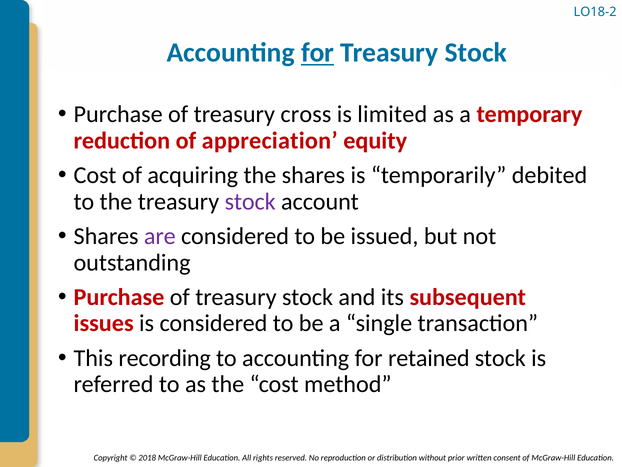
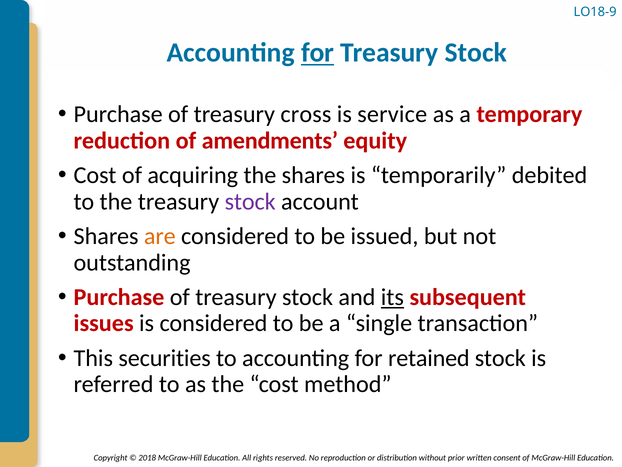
LO18-2: LO18-2 -> LO18-9 (595, 12)
limited: limited -> service (392, 114)
appreciation: appreciation -> amendments (270, 140)
are colour: purple -> orange (160, 236)
its underline: none -> present (392, 297)
recording: recording -> securities (165, 358)
